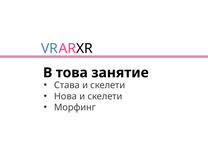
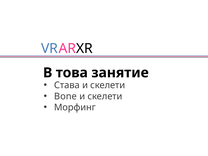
Нова: Нова -> Bone (65, 96)
